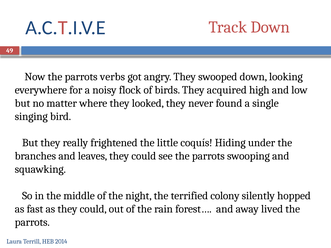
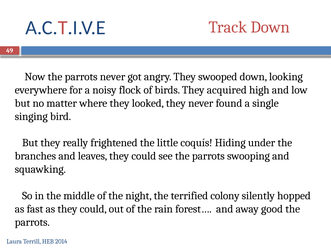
parrots verbs: verbs -> never (113, 77)
lived: lived -> good (272, 209)
